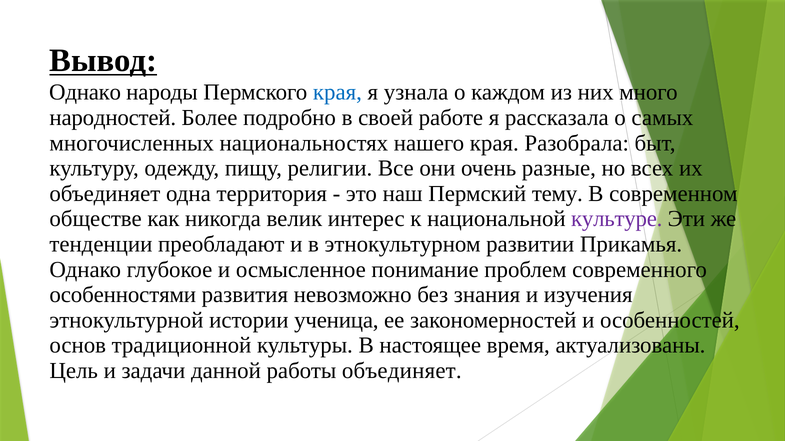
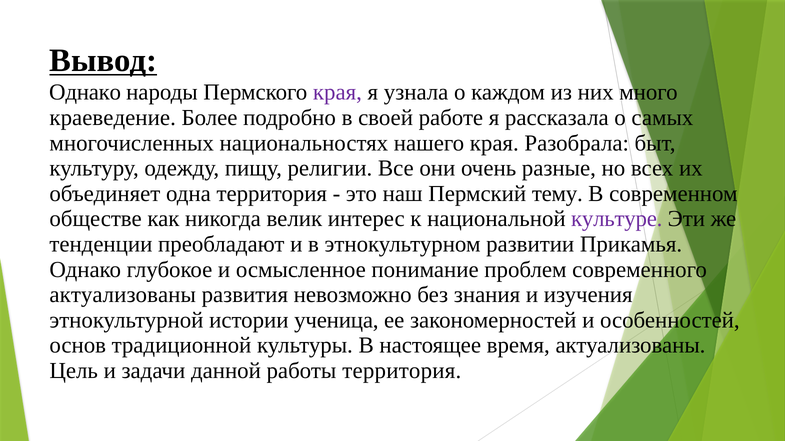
края colour: blue -> purple (337, 93)
народностей: народностей -> краеведение (113, 118)
особенностями: особенностями -> актуализованы (123, 295)
работы объединяет: объединяет -> территория (402, 371)
